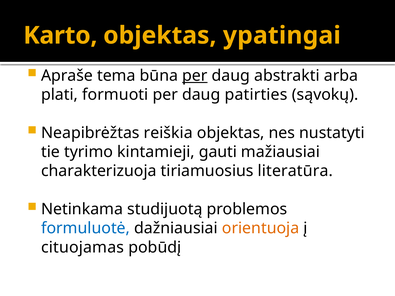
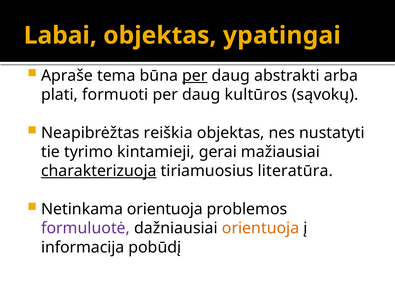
Karto: Karto -> Labai (60, 35)
patirties: patirties -> kultūros (256, 95)
gauti: gauti -> gerai (218, 152)
charakterizuoja underline: none -> present (99, 171)
Netinkama studijuotą: studijuotą -> orientuoja (165, 209)
formuluotė colour: blue -> purple (86, 228)
cituojamas: cituojamas -> informacija (83, 248)
